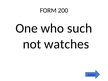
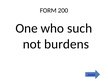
watches: watches -> burdens (67, 44)
